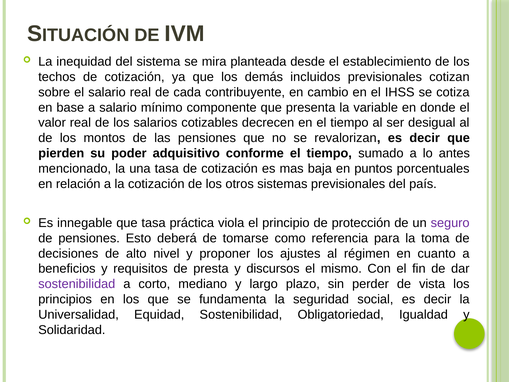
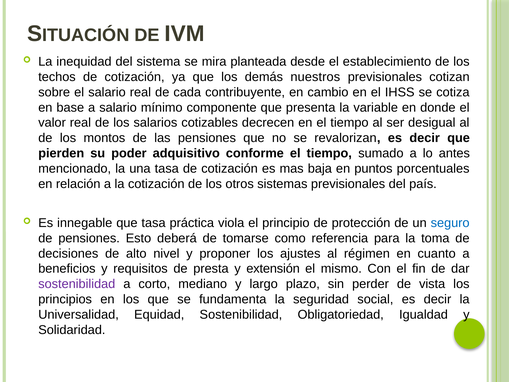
incluidos: incluidos -> nuestros (315, 77)
seguro colour: purple -> blue (450, 223)
discursos: discursos -> extensión (273, 269)
